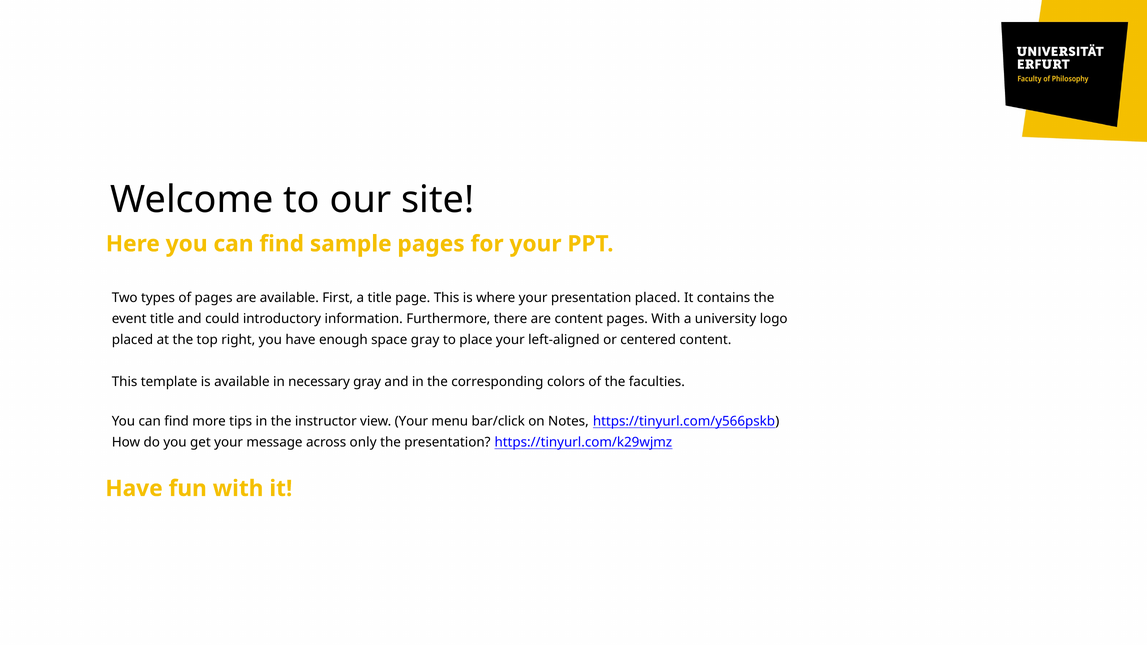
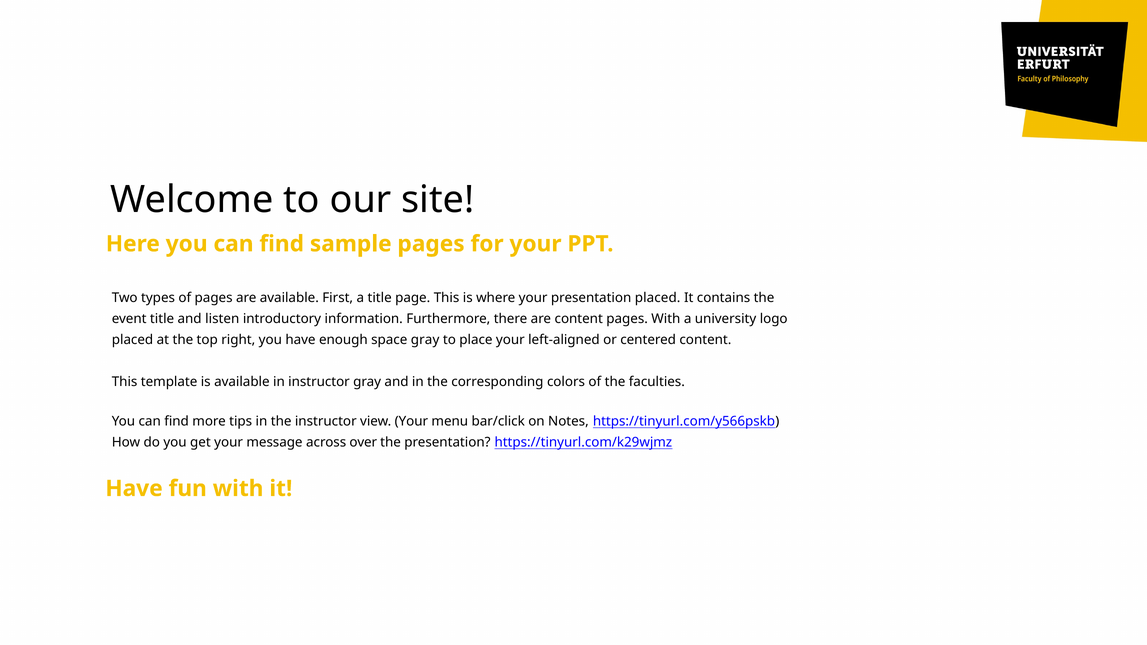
could: could -> listen (222, 319)
in necessary: necessary -> instructor (319, 382)
only: only -> over (363, 443)
